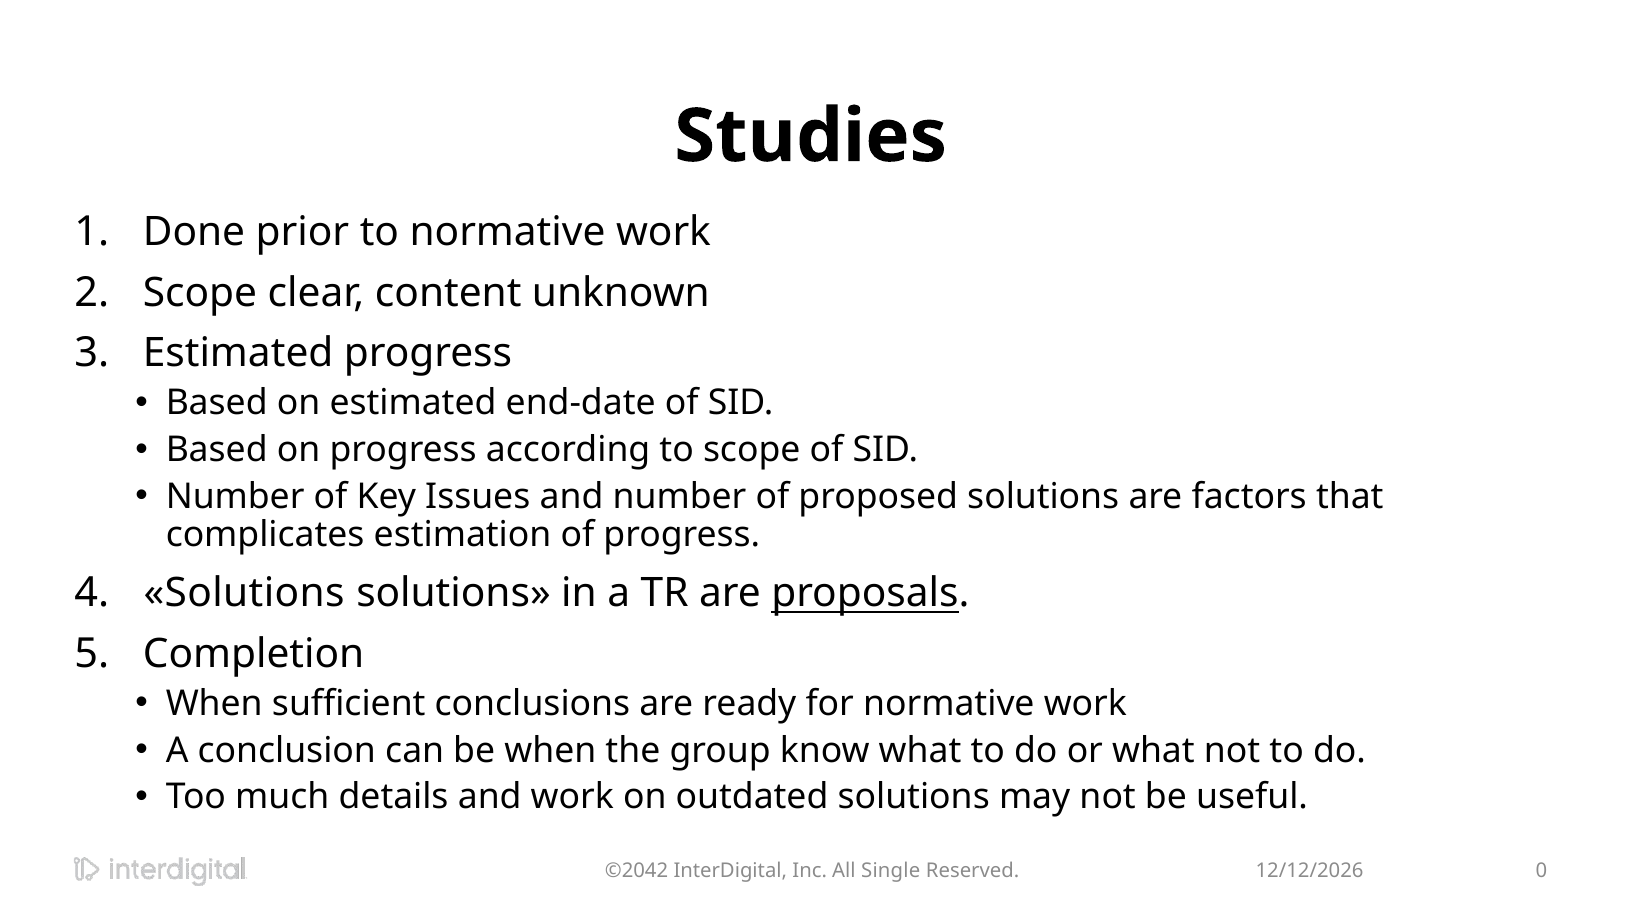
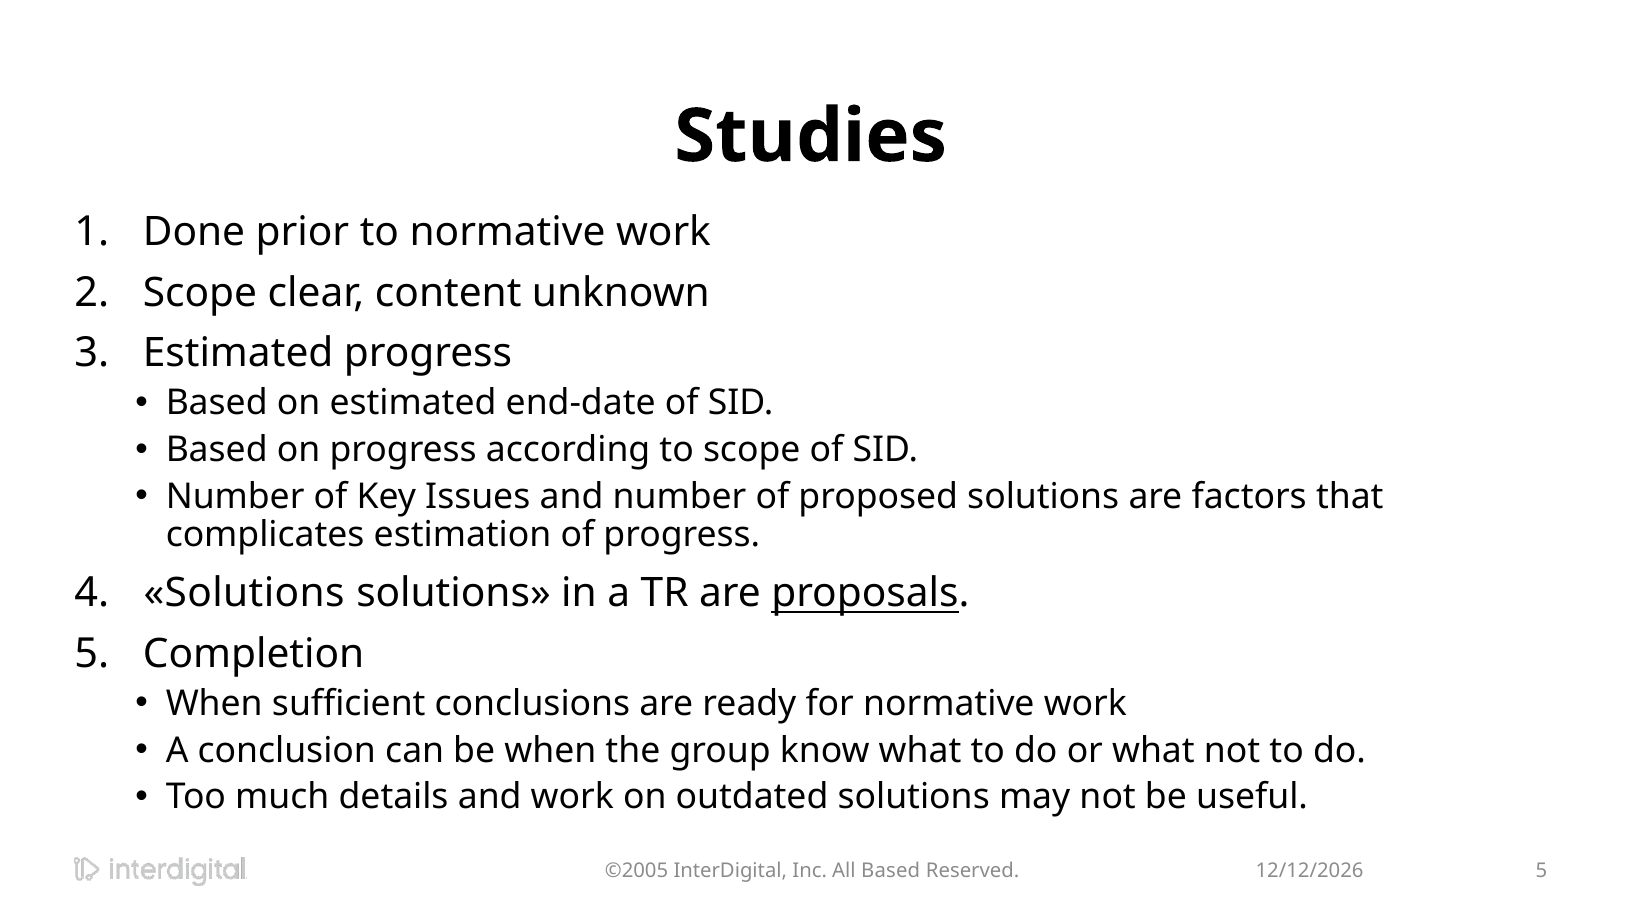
©2042: ©2042 -> ©2005 (637, 871)
All Single: Single -> Based (891, 871)
Reserved 0: 0 -> 5 (1541, 871)
